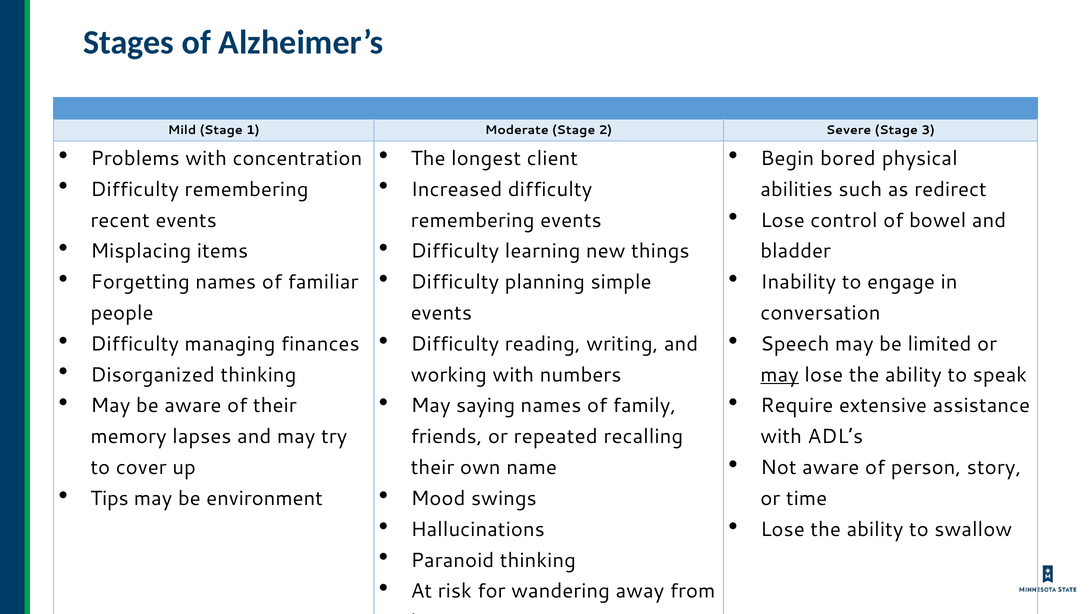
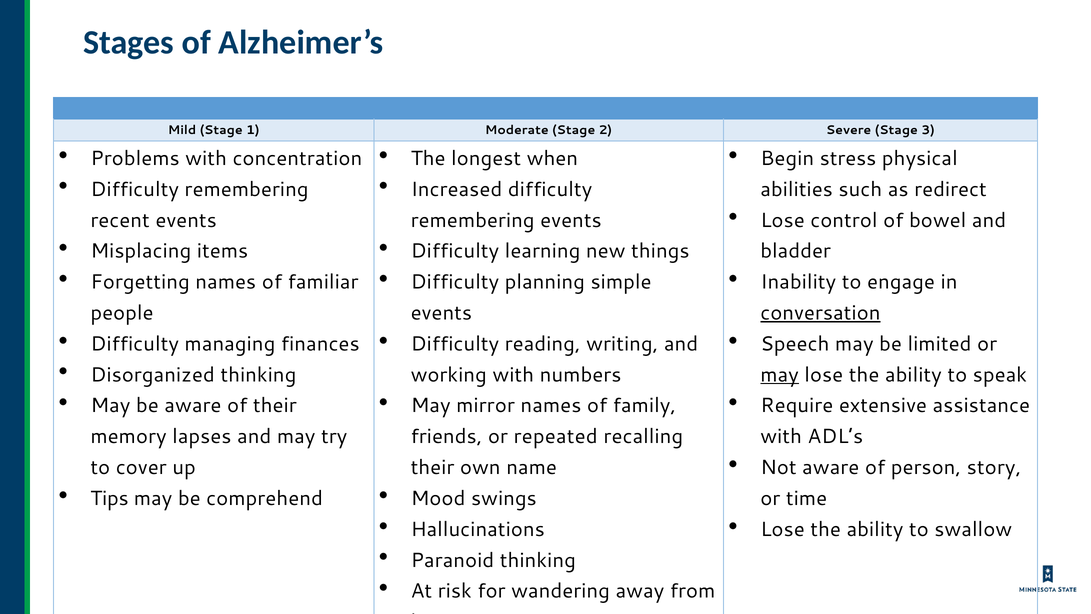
client: client -> when (552, 158)
bored: bored -> stress (848, 158)
conversation underline: none -> present (820, 313)
saying: saying -> mirror (486, 405)
environment: environment -> comprehend (265, 498)
